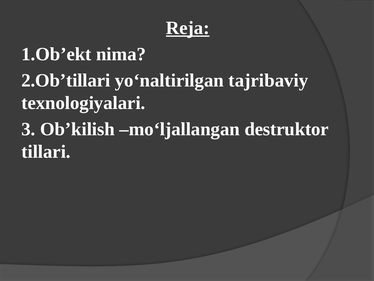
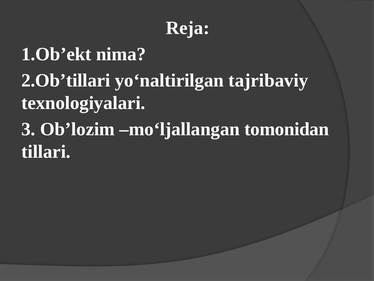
Reja underline: present -> none (188, 28)
Ob’kilish: Ob’kilish -> Ob’lozim (77, 129)
destruktor: destruktor -> tomonidan (287, 129)
